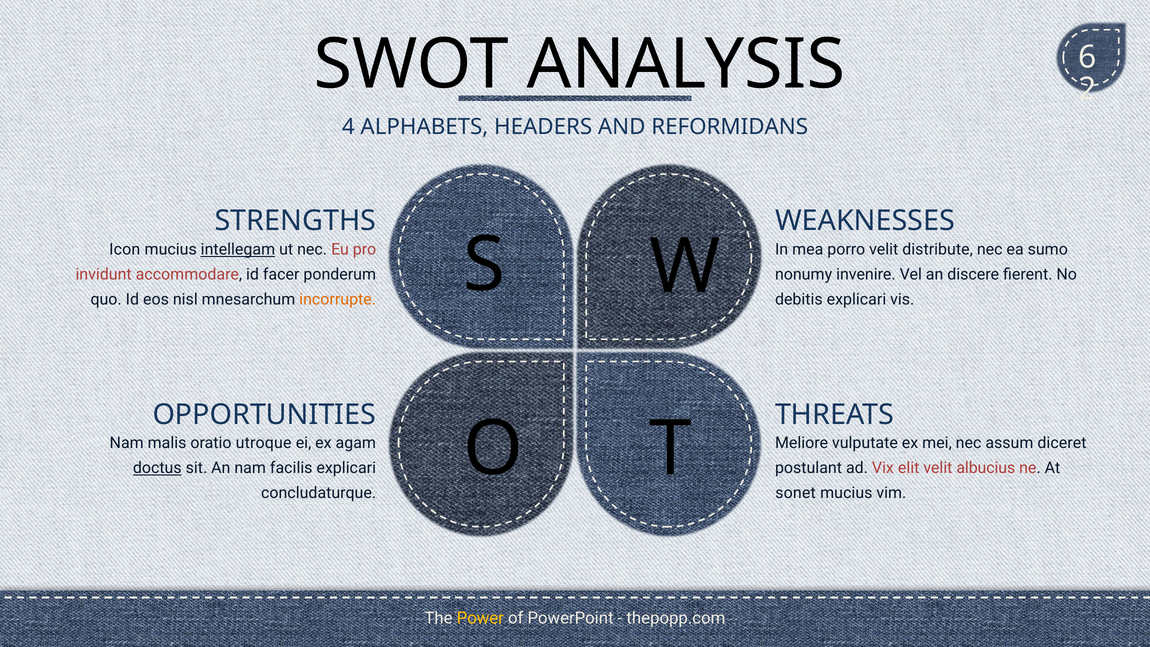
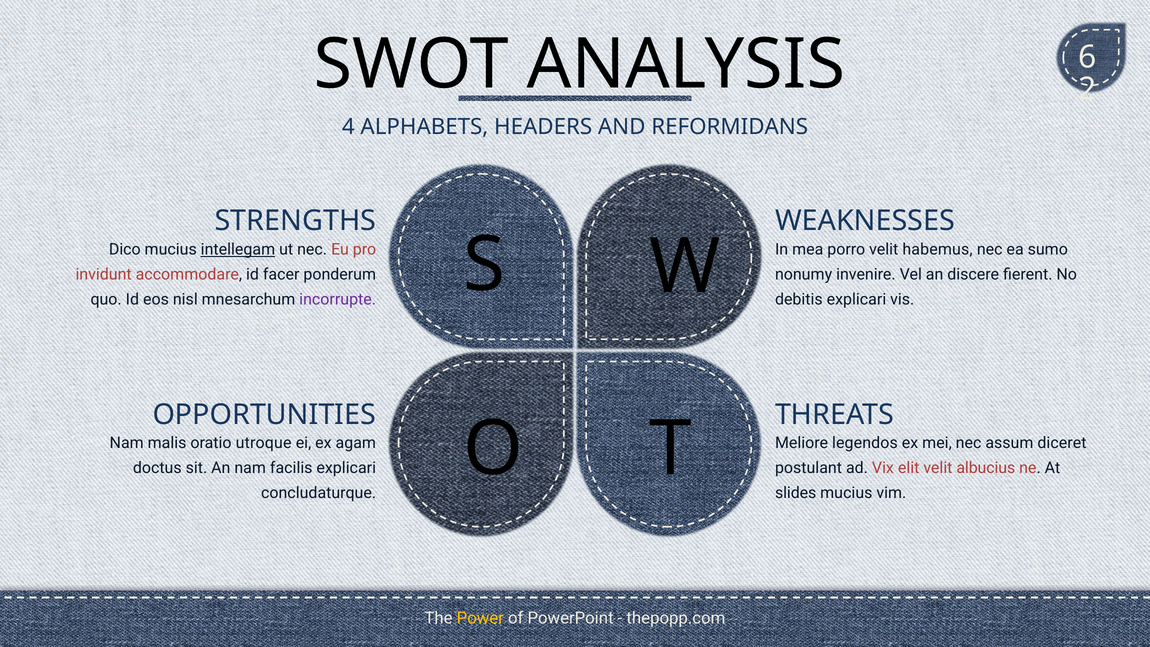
distribute: distribute -> habemus (937, 249)
Icon: Icon -> Dico (125, 249)
incorrupte colour: orange -> purple (338, 299)
vulputate: vulputate -> legendos (865, 443)
doctus underline: present -> none (157, 468)
sonet: sonet -> slides (796, 493)
